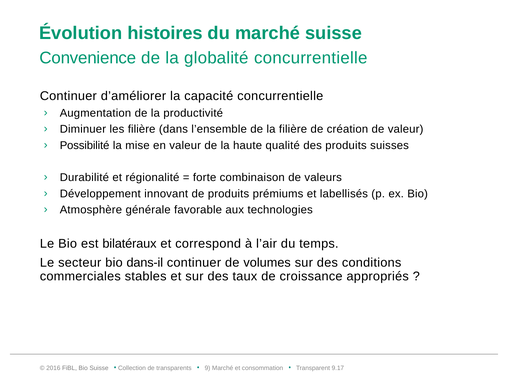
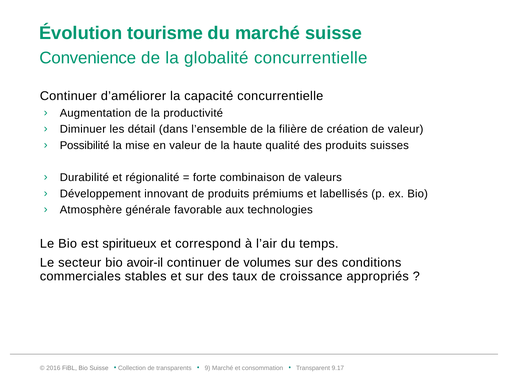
histoires: histoires -> tourisme (165, 33)
les filière: filière -> détail (142, 129)
bilatéraux: bilatéraux -> spiritueux (129, 244)
dans-il: dans-il -> avoir-il (145, 263)
